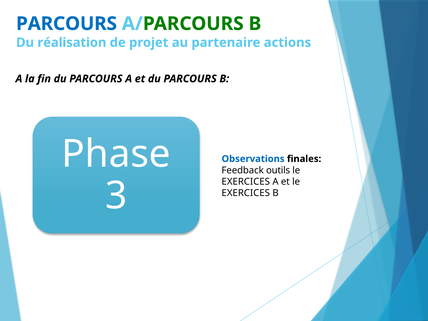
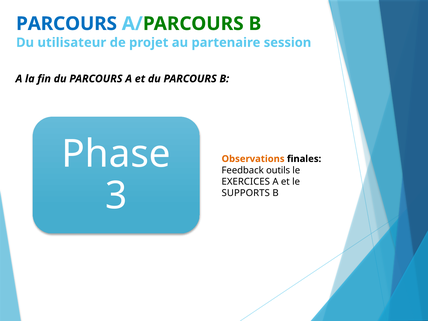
réalisation: réalisation -> utilisateur (72, 43)
actions: actions -> session (288, 43)
Observations colour: blue -> orange (253, 159)
EXERCICES: EXERCICES -> SUPPORTS (246, 193)
